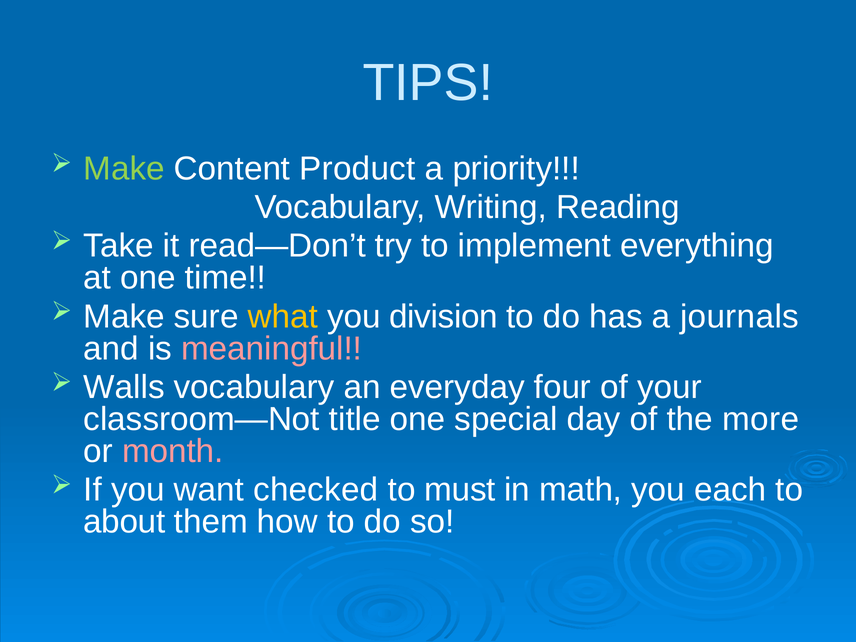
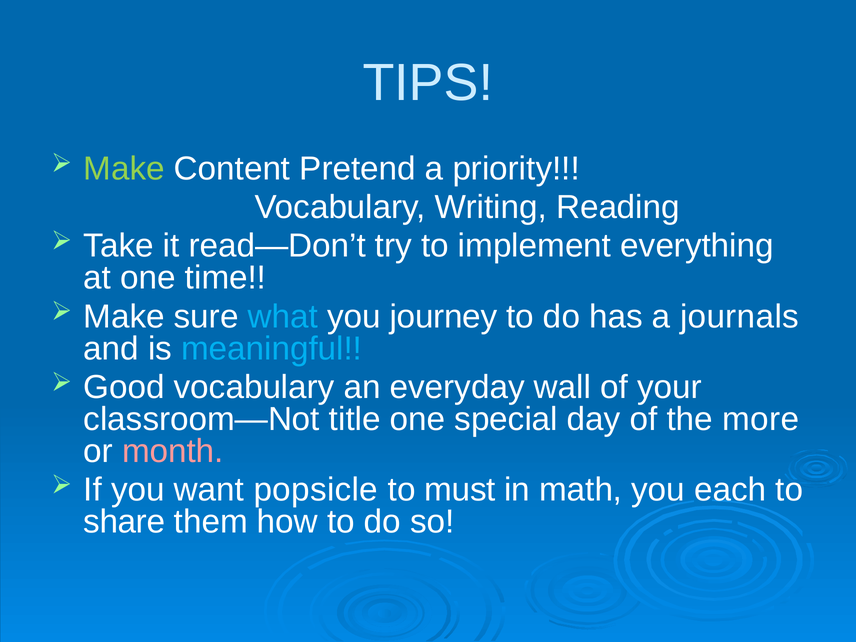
Product: Product -> Pretend (358, 169)
what colour: yellow -> light blue (283, 317)
division: division -> journey (444, 317)
meaningful colour: pink -> light blue (272, 349)
Walls: Walls -> Good (124, 387)
four: four -> wall (562, 387)
checked: checked -> popsicle (316, 490)
about: about -> share (124, 522)
